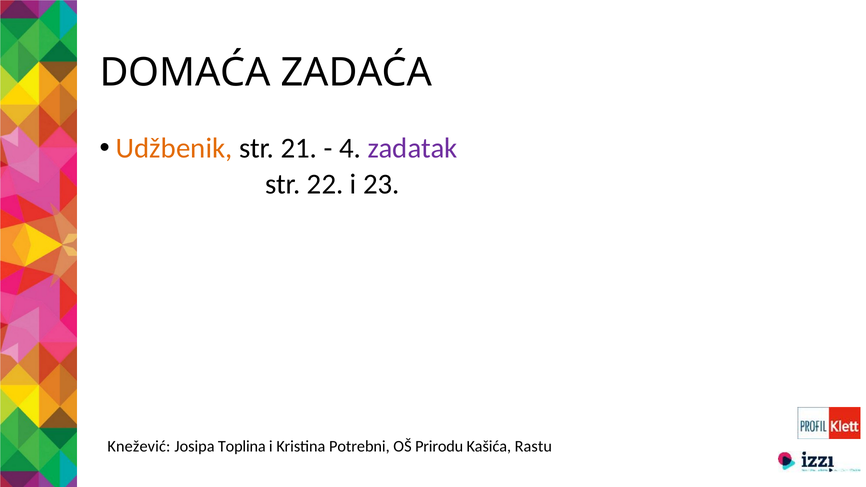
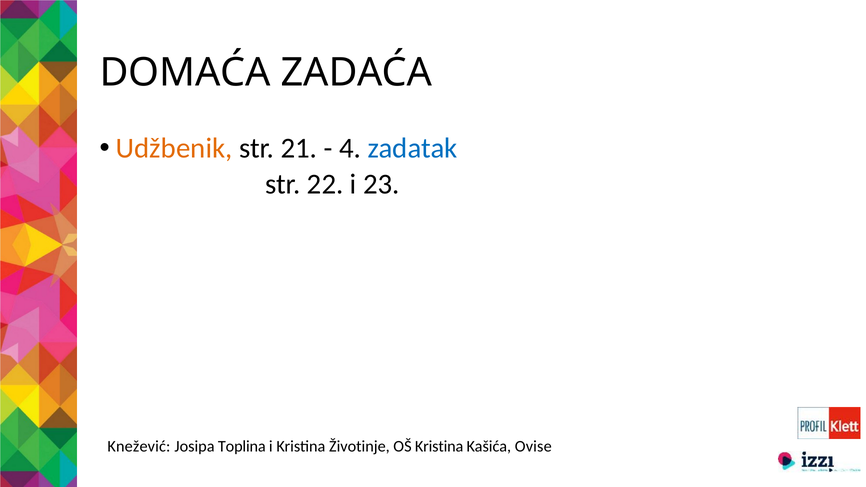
zadatak colour: purple -> blue (413, 148)
Potrebni: Potrebni -> Životinje (359, 446)
OŠ Prirodu: Prirodu -> Kristina (439, 446)
Rastu: Rastu -> Ovise (533, 446)
